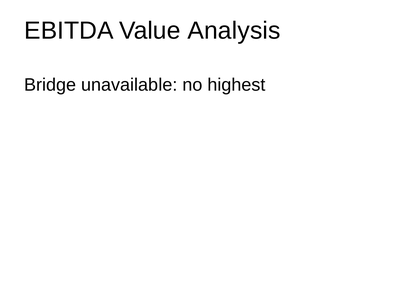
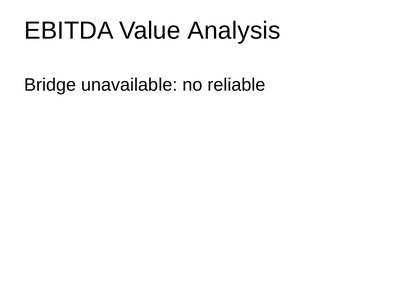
highest: highest -> reliable (236, 85)
